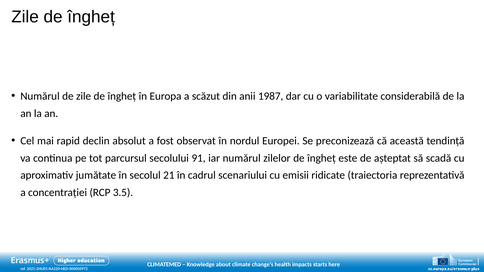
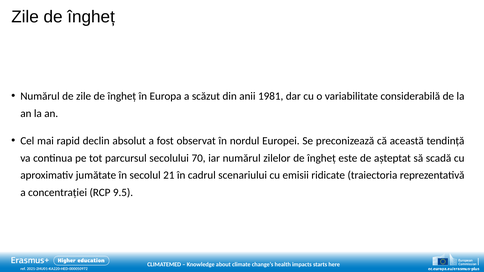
1987: 1987 -> 1981 (271, 96)
91: 91 -> 70 (199, 158)
3.5: 3.5 -> 9.5 (123, 193)
